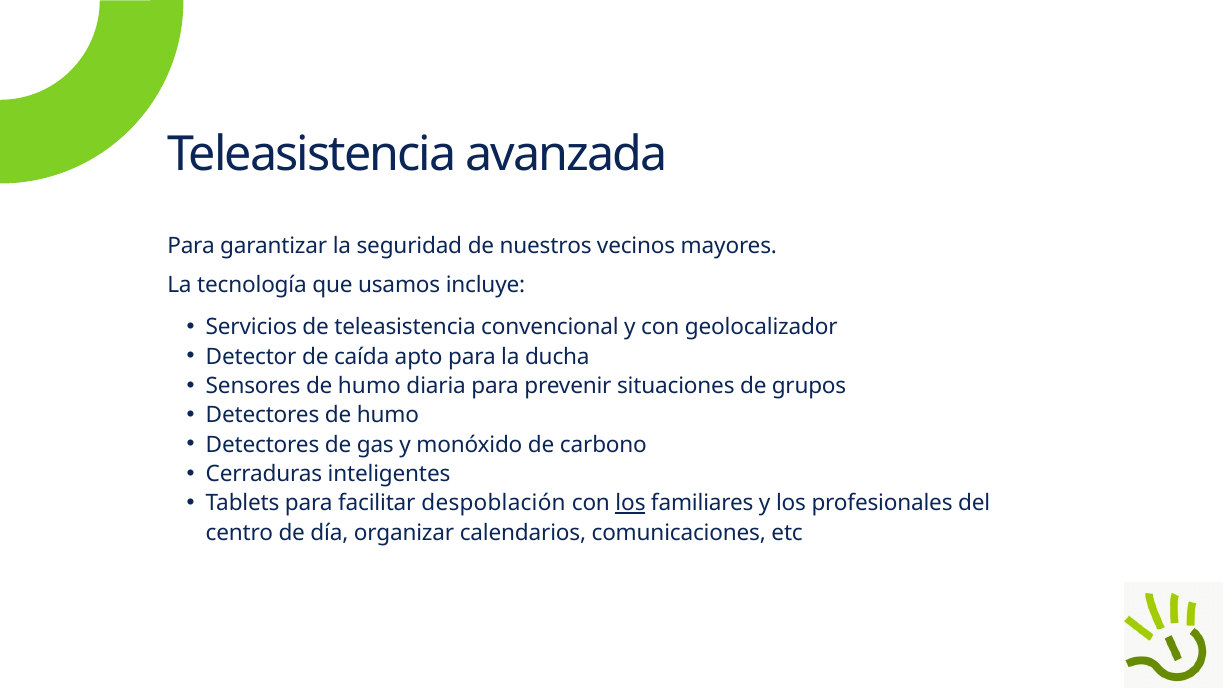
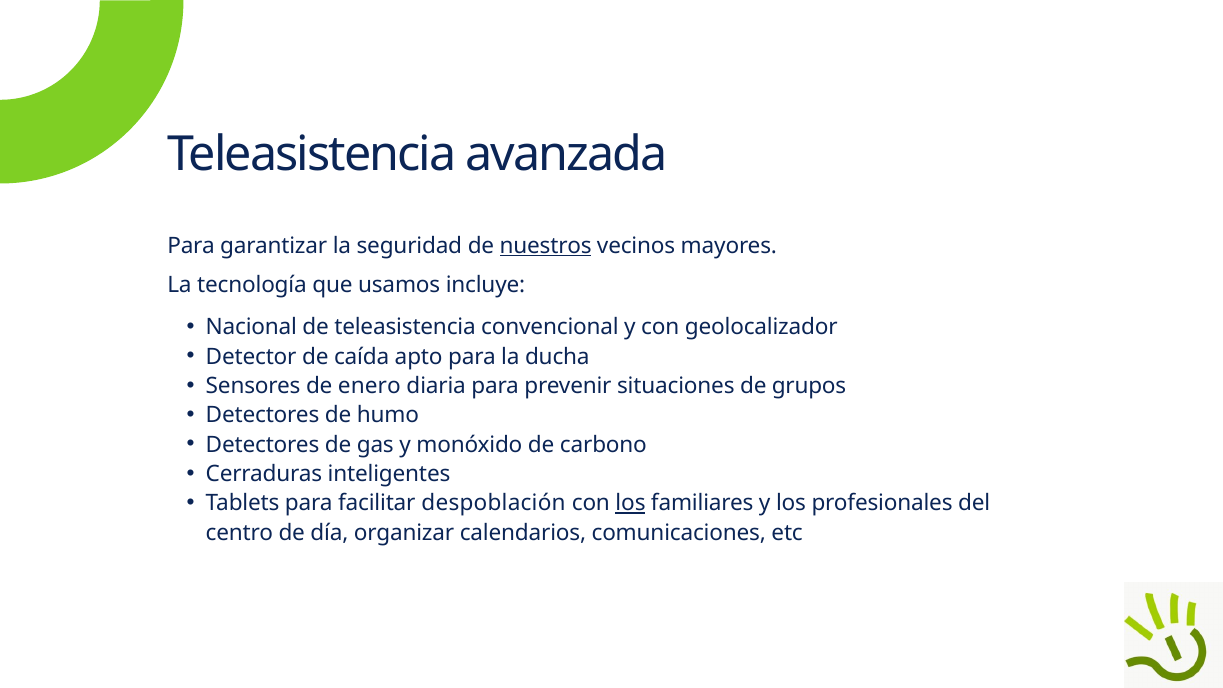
nuestros underline: none -> present (546, 246)
Servicios: Servicios -> Nacional (251, 327)
Sensores de humo: humo -> enero (369, 386)
